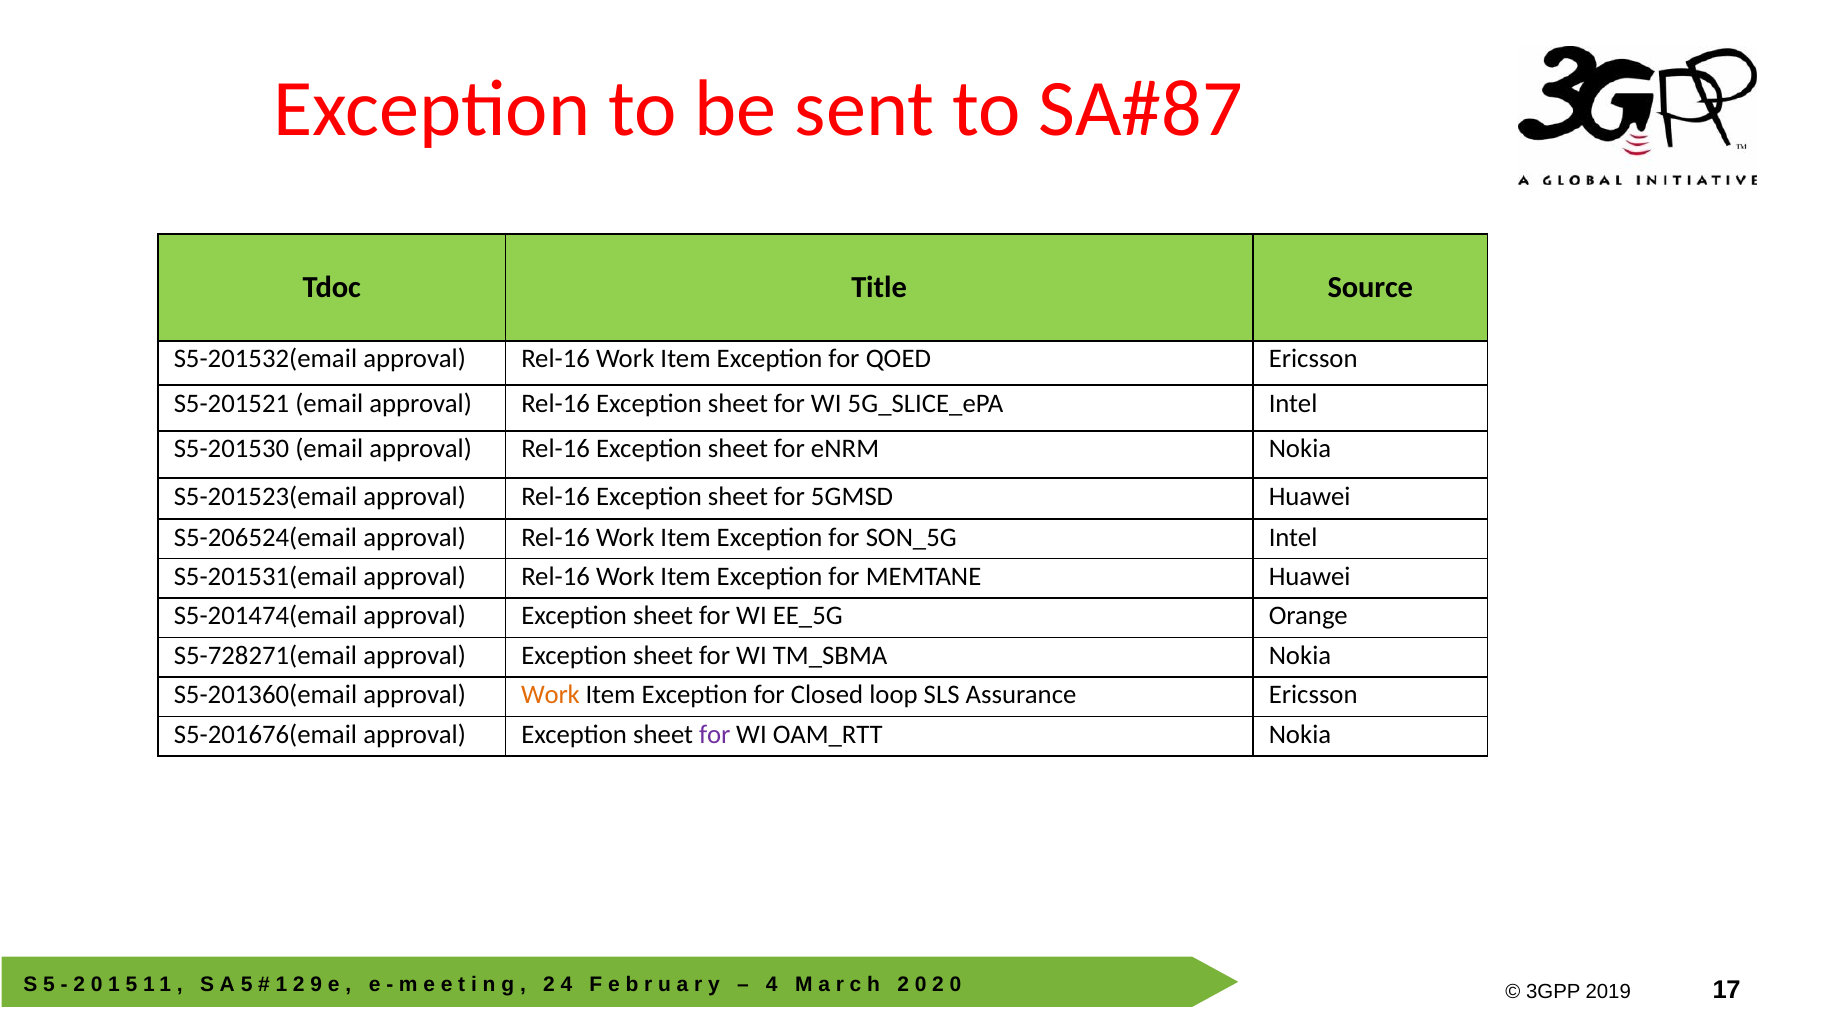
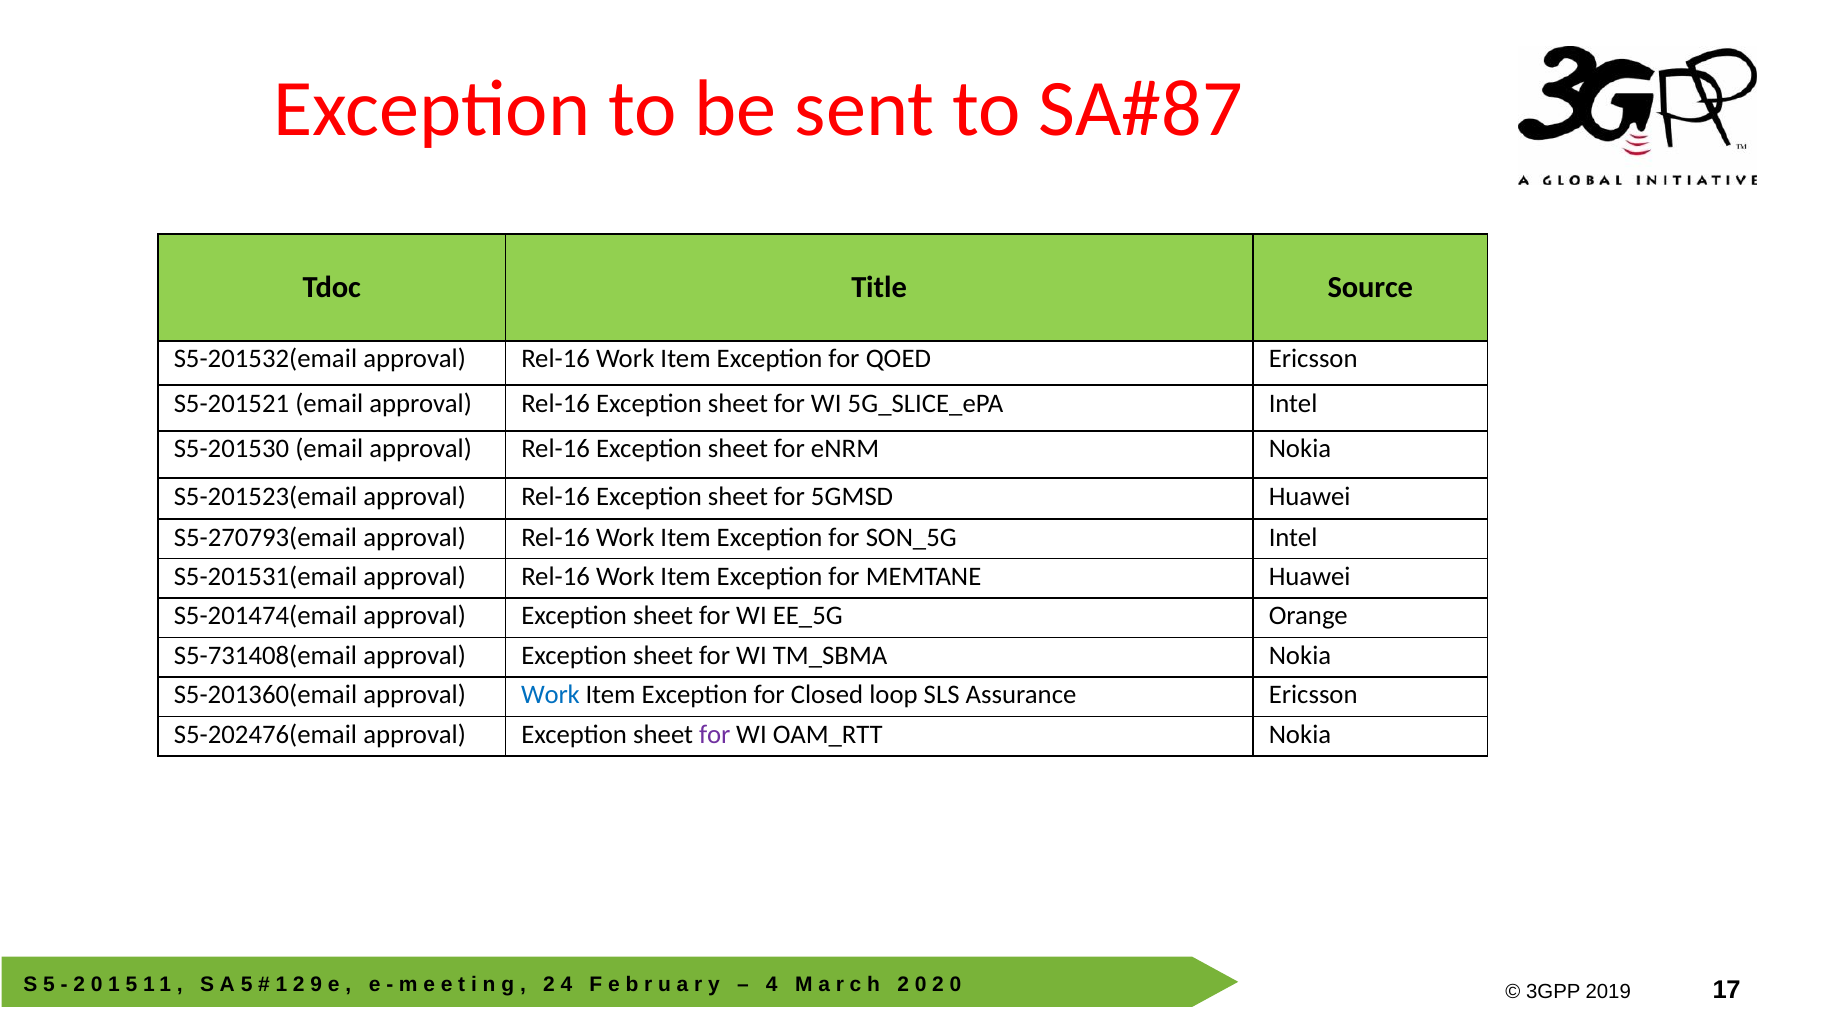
S5-206524(email: S5-206524(email -> S5-270793(email (265, 537)
S5-728271(email: S5-728271(email -> S5-731408(email (265, 656)
Work colour: orange -> blue (550, 695)
S5-201676(email: S5-201676(email -> S5-202476(email (265, 735)
